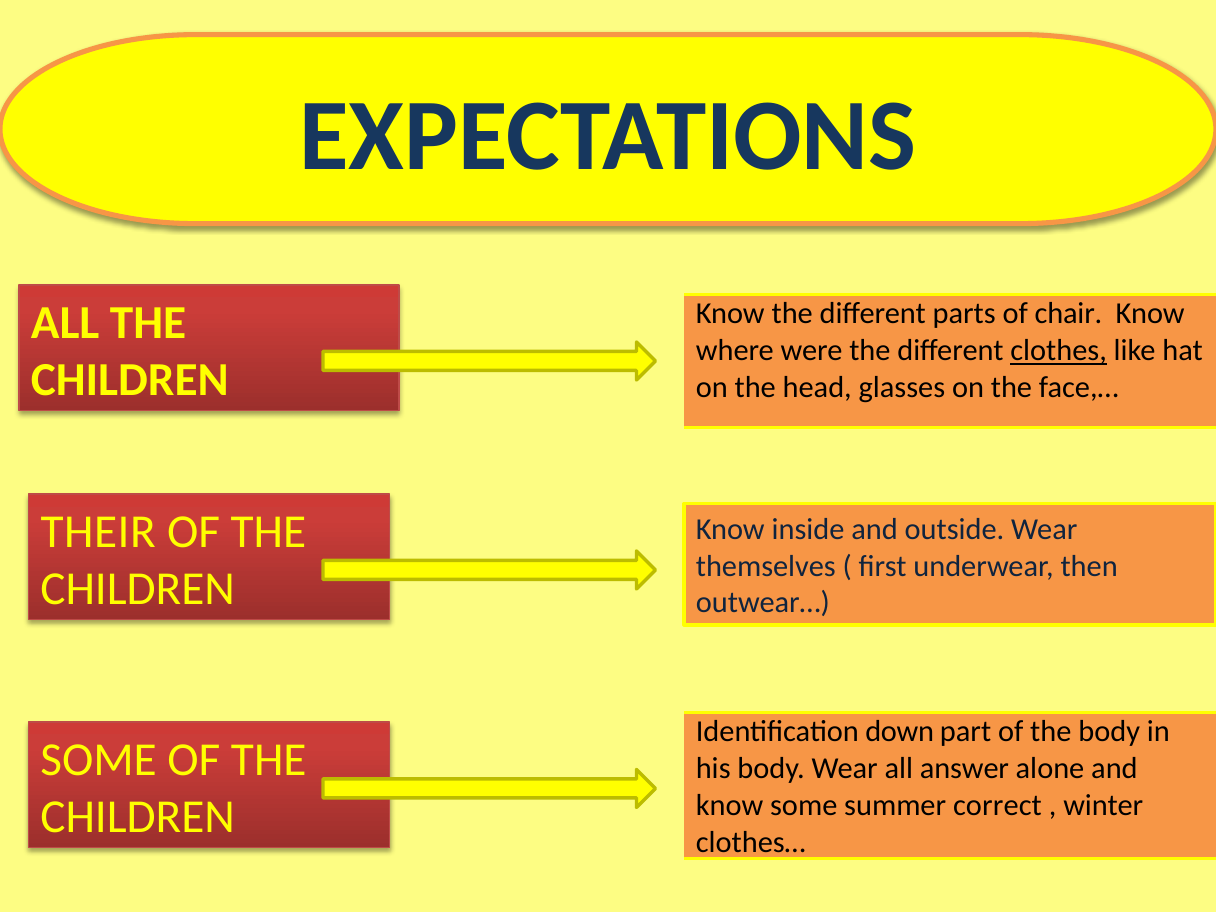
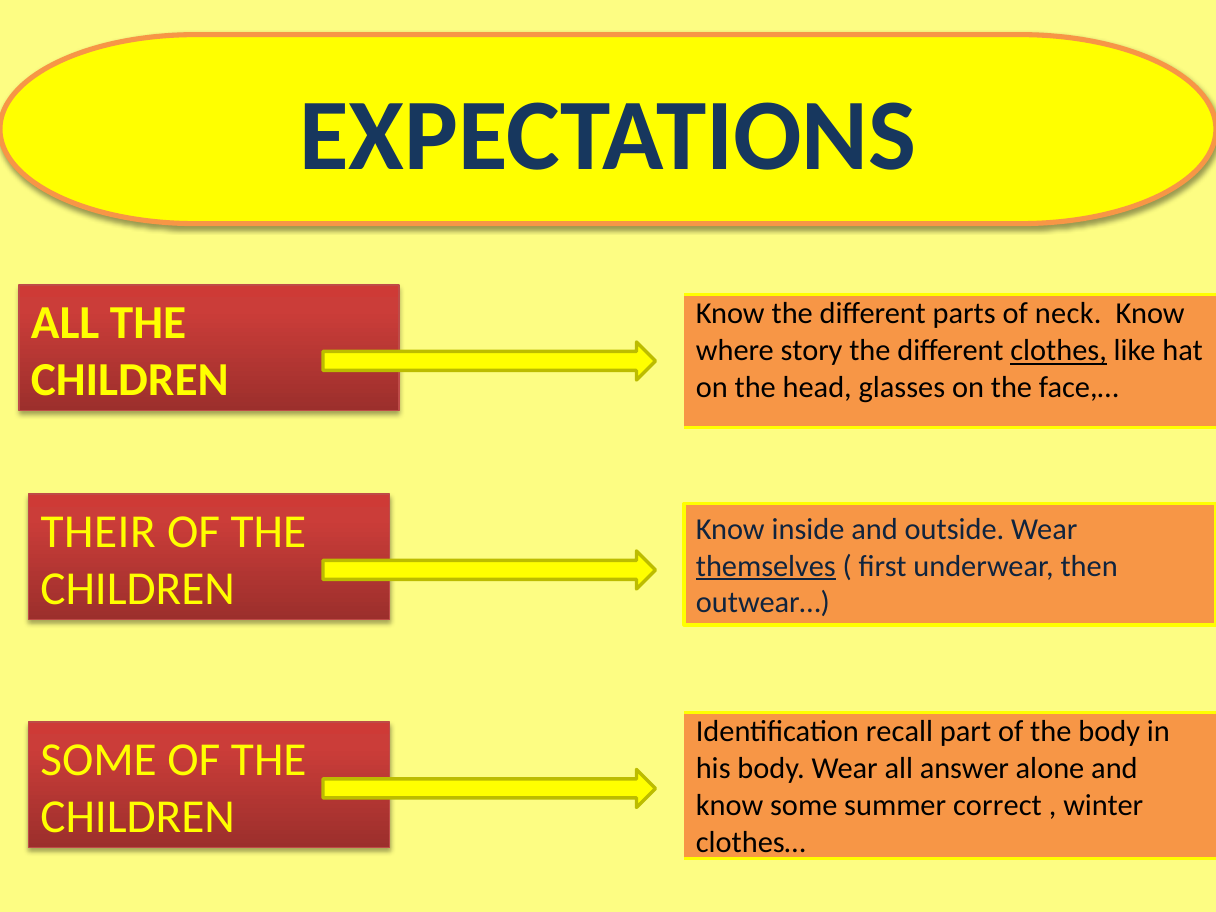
chair: chair -> neck (1068, 313)
were: were -> story (812, 351)
themselves underline: none -> present (766, 566)
down: down -> recall (899, 731)
